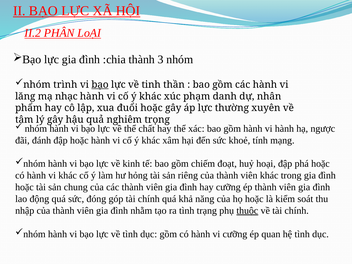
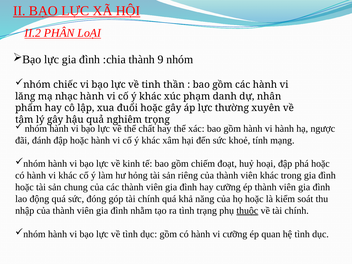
3: 3 -> 9 (161, 59)
trình: trình -> chiếc (65, 85)
bạo underline: present -> none (100, 85)
